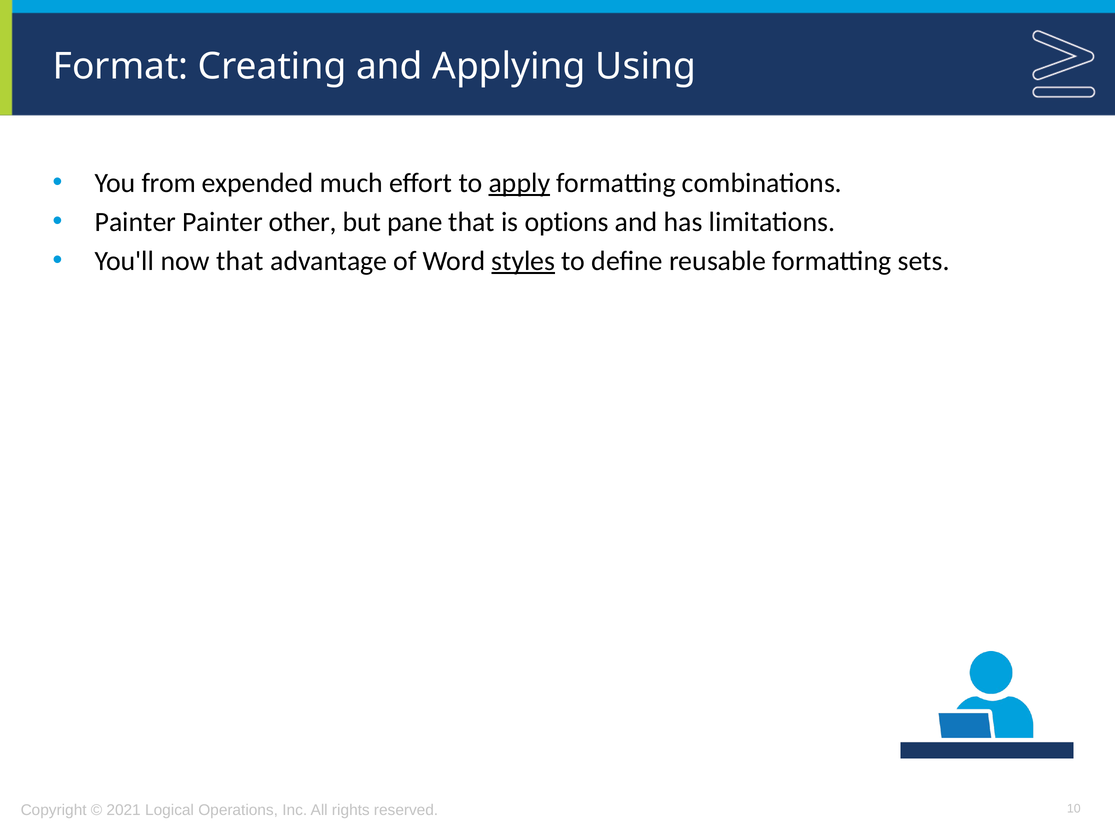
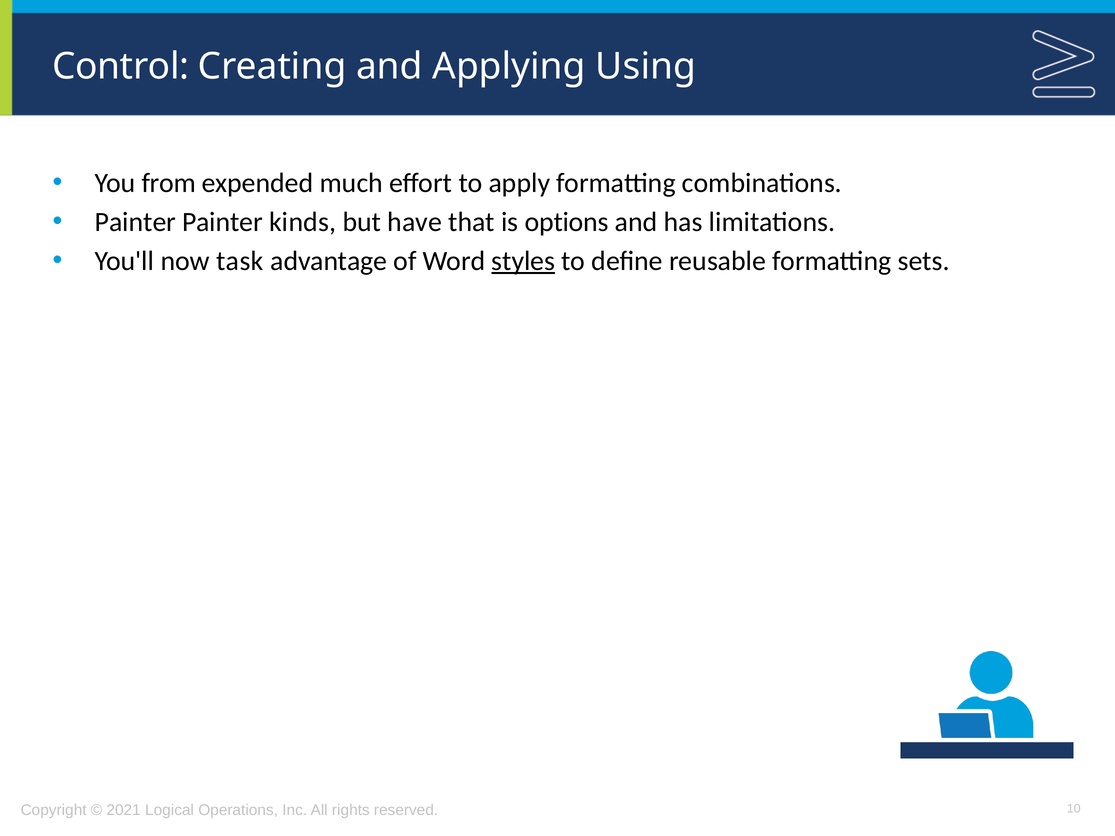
Format: Format -> Control (121, 66)
apply underline: present -> none (519, 183)
other: other -> kinds (303, 222)
pane: pane -> have (415, 222)
now that: that -> task (240, 261)
